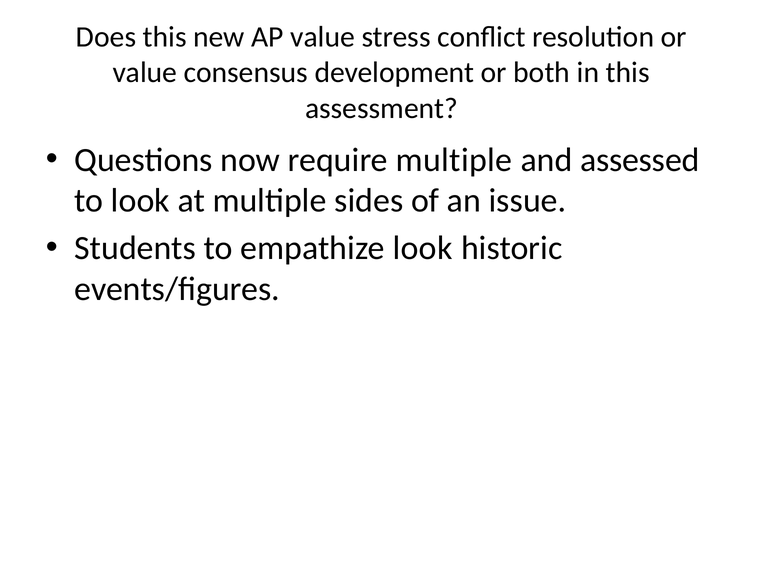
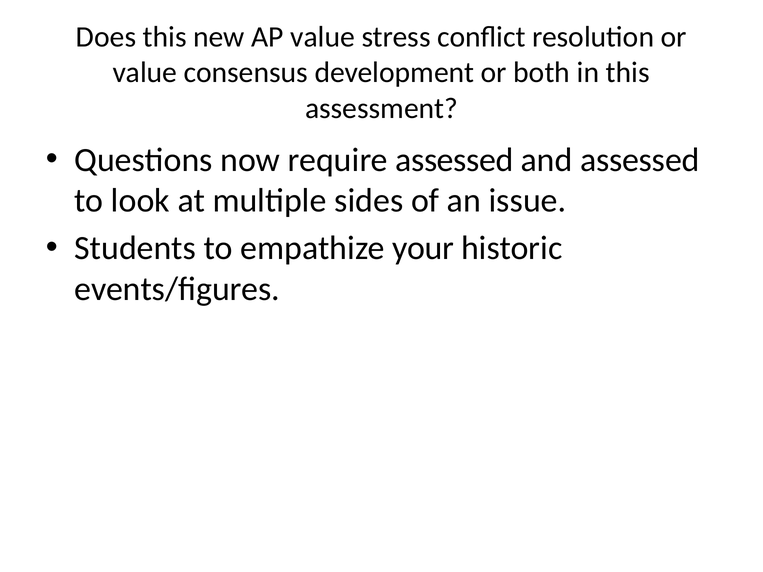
require multiple: multiple -> assessed (454, 160)
empathize look: look -> your (423, 248)
